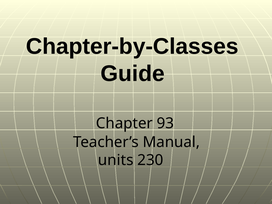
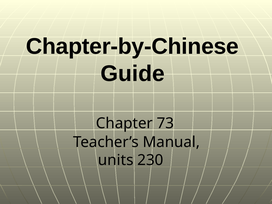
Chapter-by-Classes: Chapter-by-Classes -> Chapter-by-Chinese (132, 46)
93: 93 -> 73 (165, 123)
